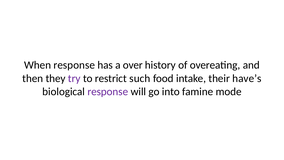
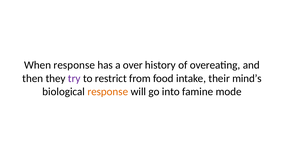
such: such -> from (140, 78)
have’s: have’s -> mind’s (247, 78)
response colour: purple -> orange (108, 91)
